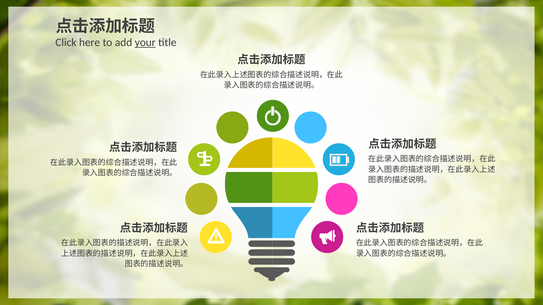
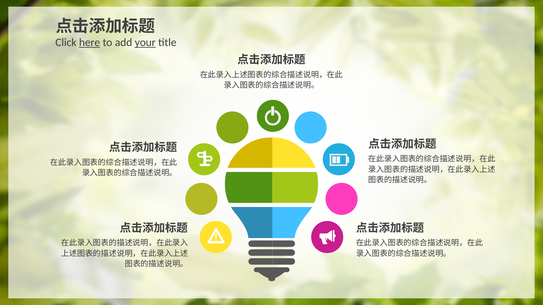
here underline: none -> present (90, 43)
